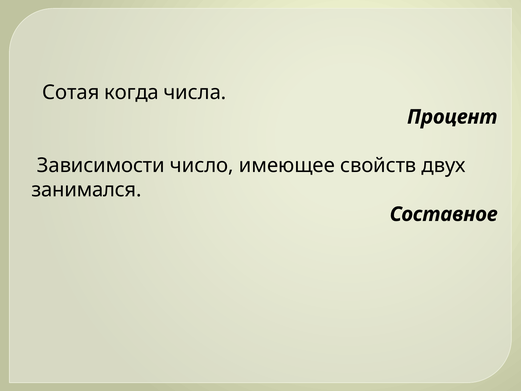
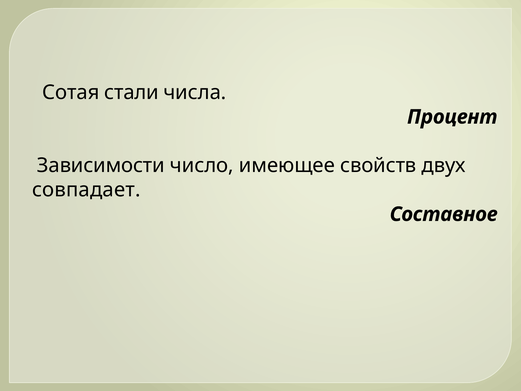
когда: когда -> стали (132, 93)
занимался: занимался -> совпадает (86, 190)
